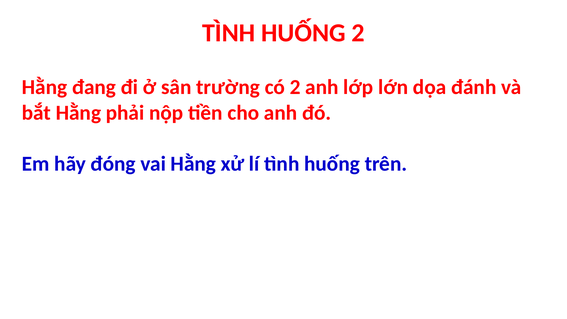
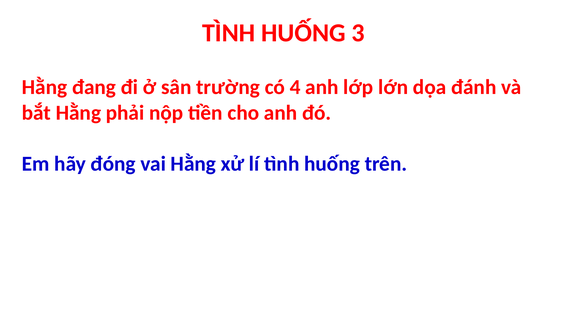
HUỐNG 2: 2 -> 3 (358, 33)
có 2: 2 -> 4 (295, 87)
